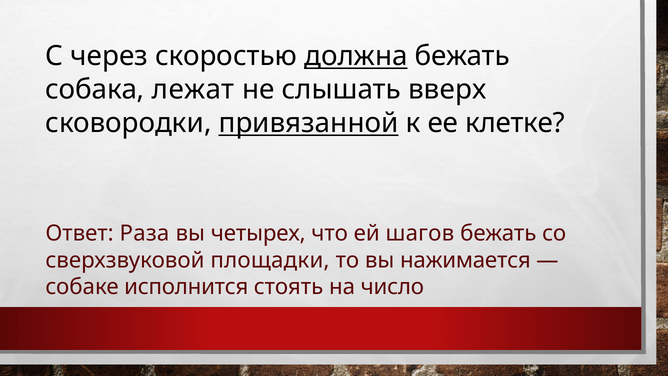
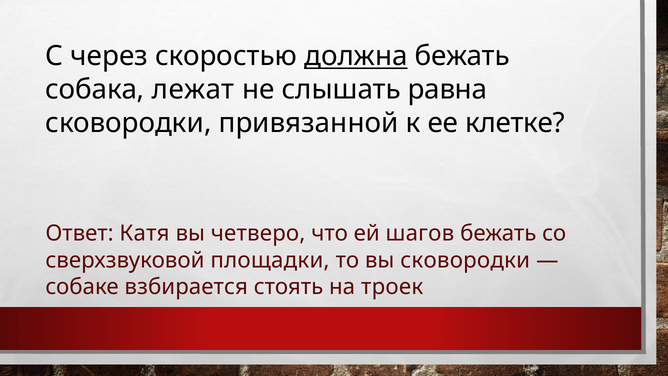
вверх: вверх -> равна (447, 90)
привязанной underline: present -> none (309, 123)
Раза: Раза -> Катя (145, 233)
четырех: четырех -> четверо (258, 233)
вы нажимается: нажимается -> сковородки (465, 260)
исполнится: исполнится -> взбирается (186, 287)
число: число -> троек (392, 287)
